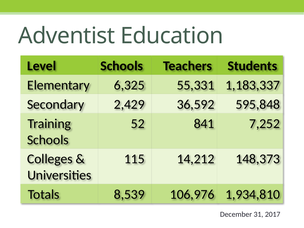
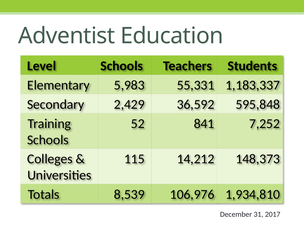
6,325: 6,325 -> 5,983 (129, 85)
